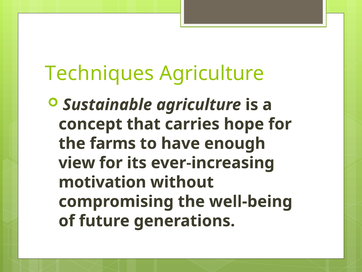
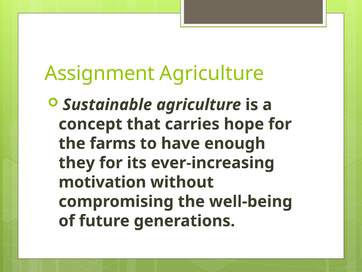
Techniques: Techniques -> Assignment (100, 73)
view: view -> they (77, 163)
